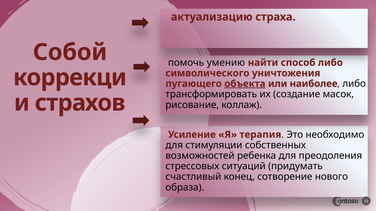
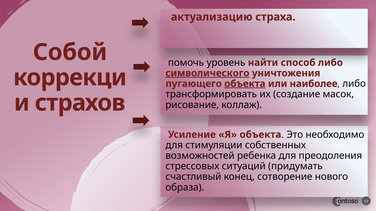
умению: умению -> уровень (226, 63)
символического underline: none -> present (207, 73)
Я терапия: терапия -> объекта (260, 135)
